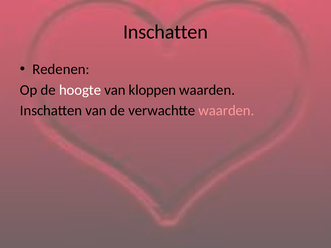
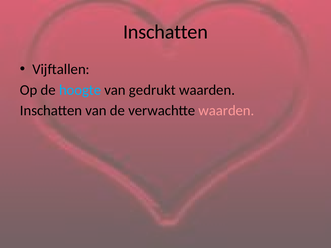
Redenen: Redenen -> Vijftallen (61, 69)
hoogte colour: white -> light blue (80, 90)
kloppen: kloppen -> gedrukt (152, 90)
